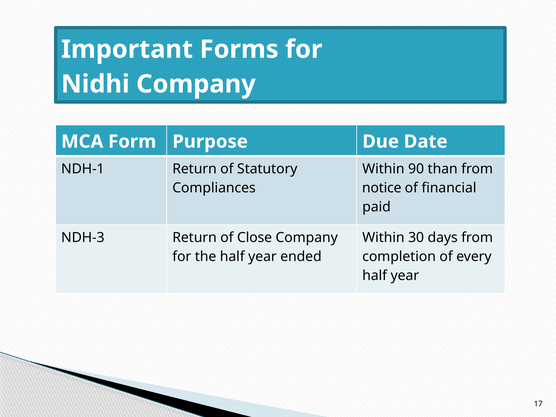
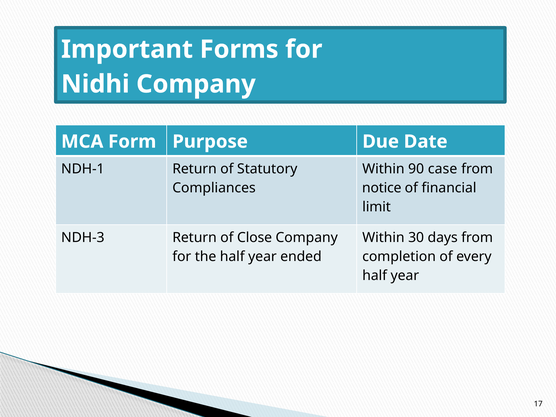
than: than -> case (443, 169)
paid: paid -> limit (377, 207)
